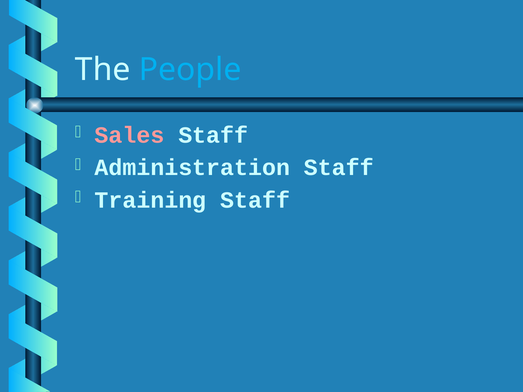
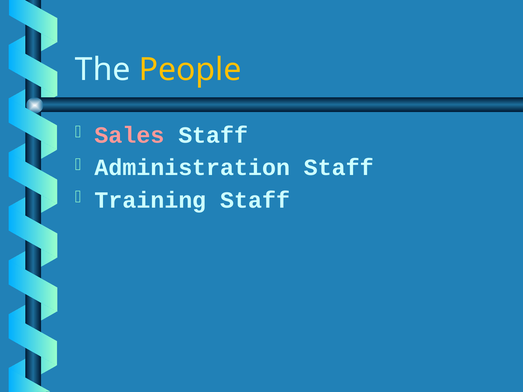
People colour: light blue -> yellow (190, 70)
